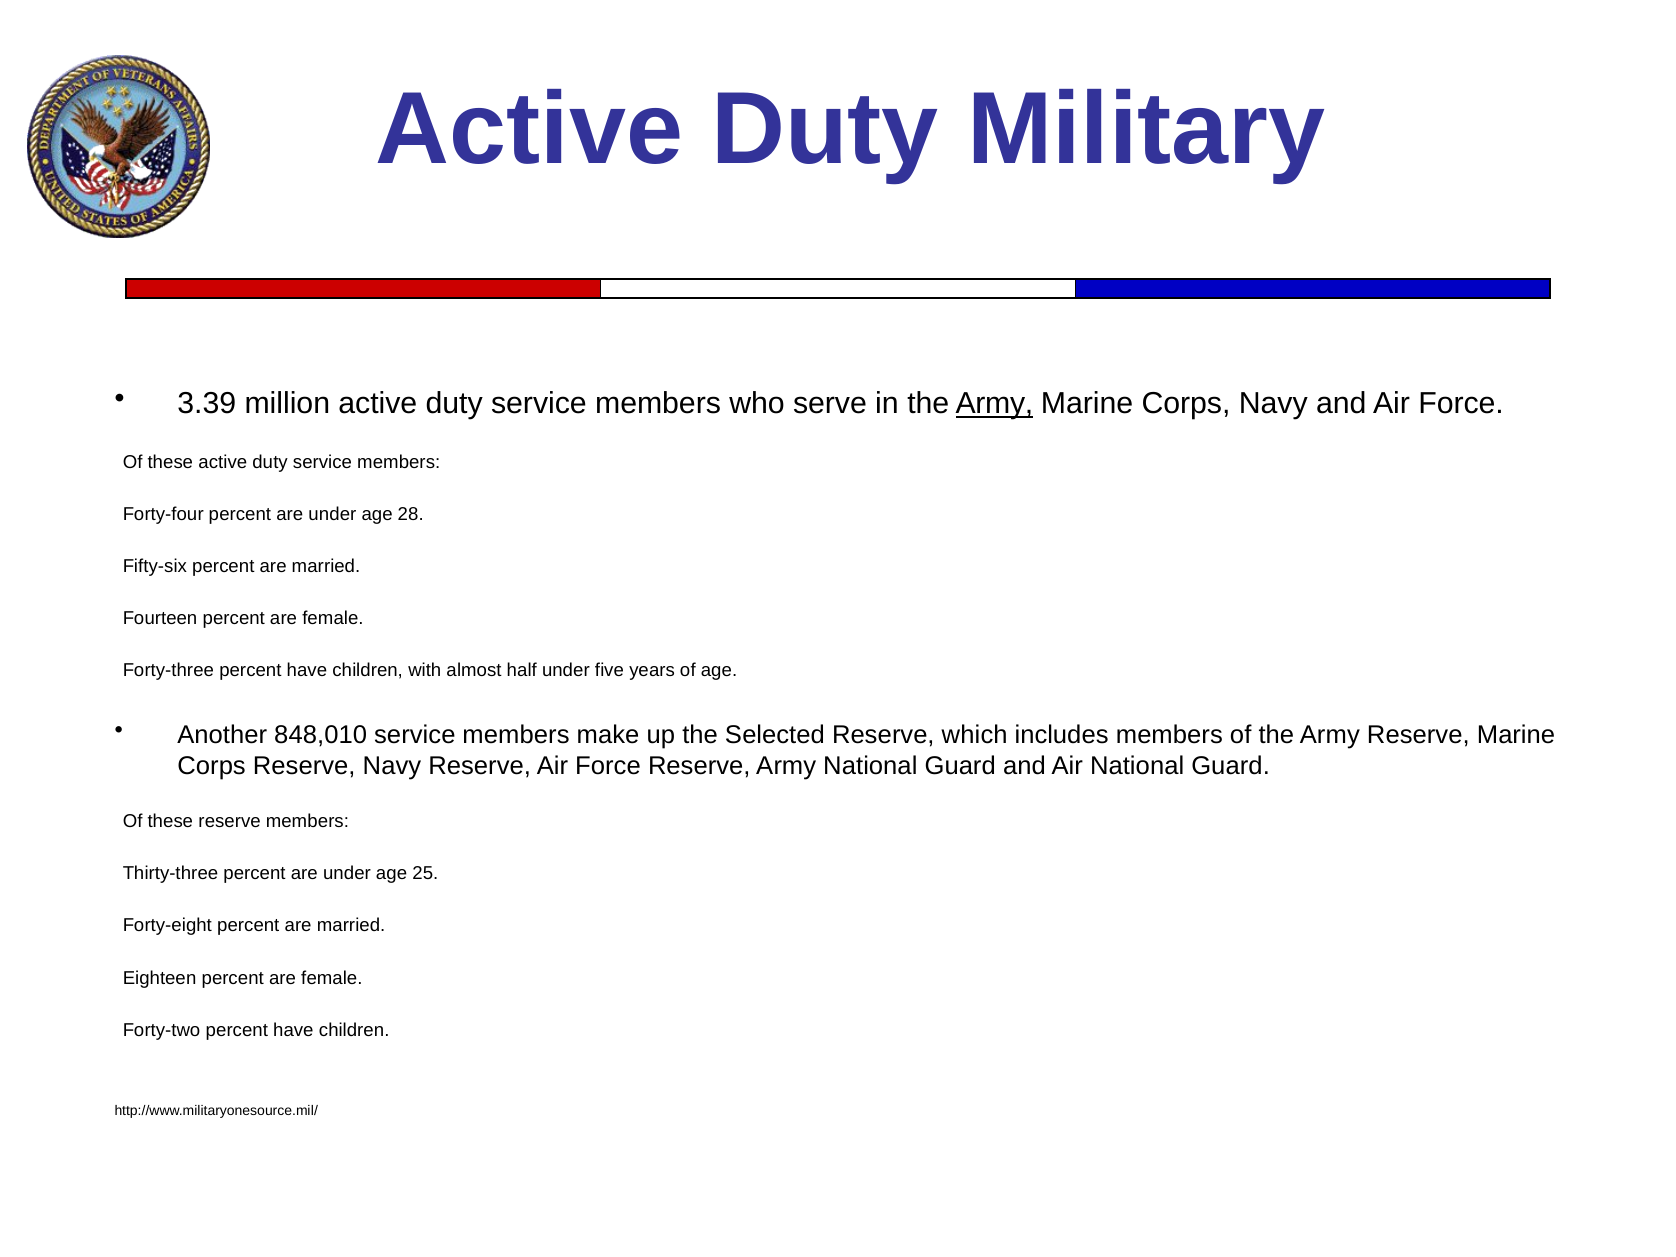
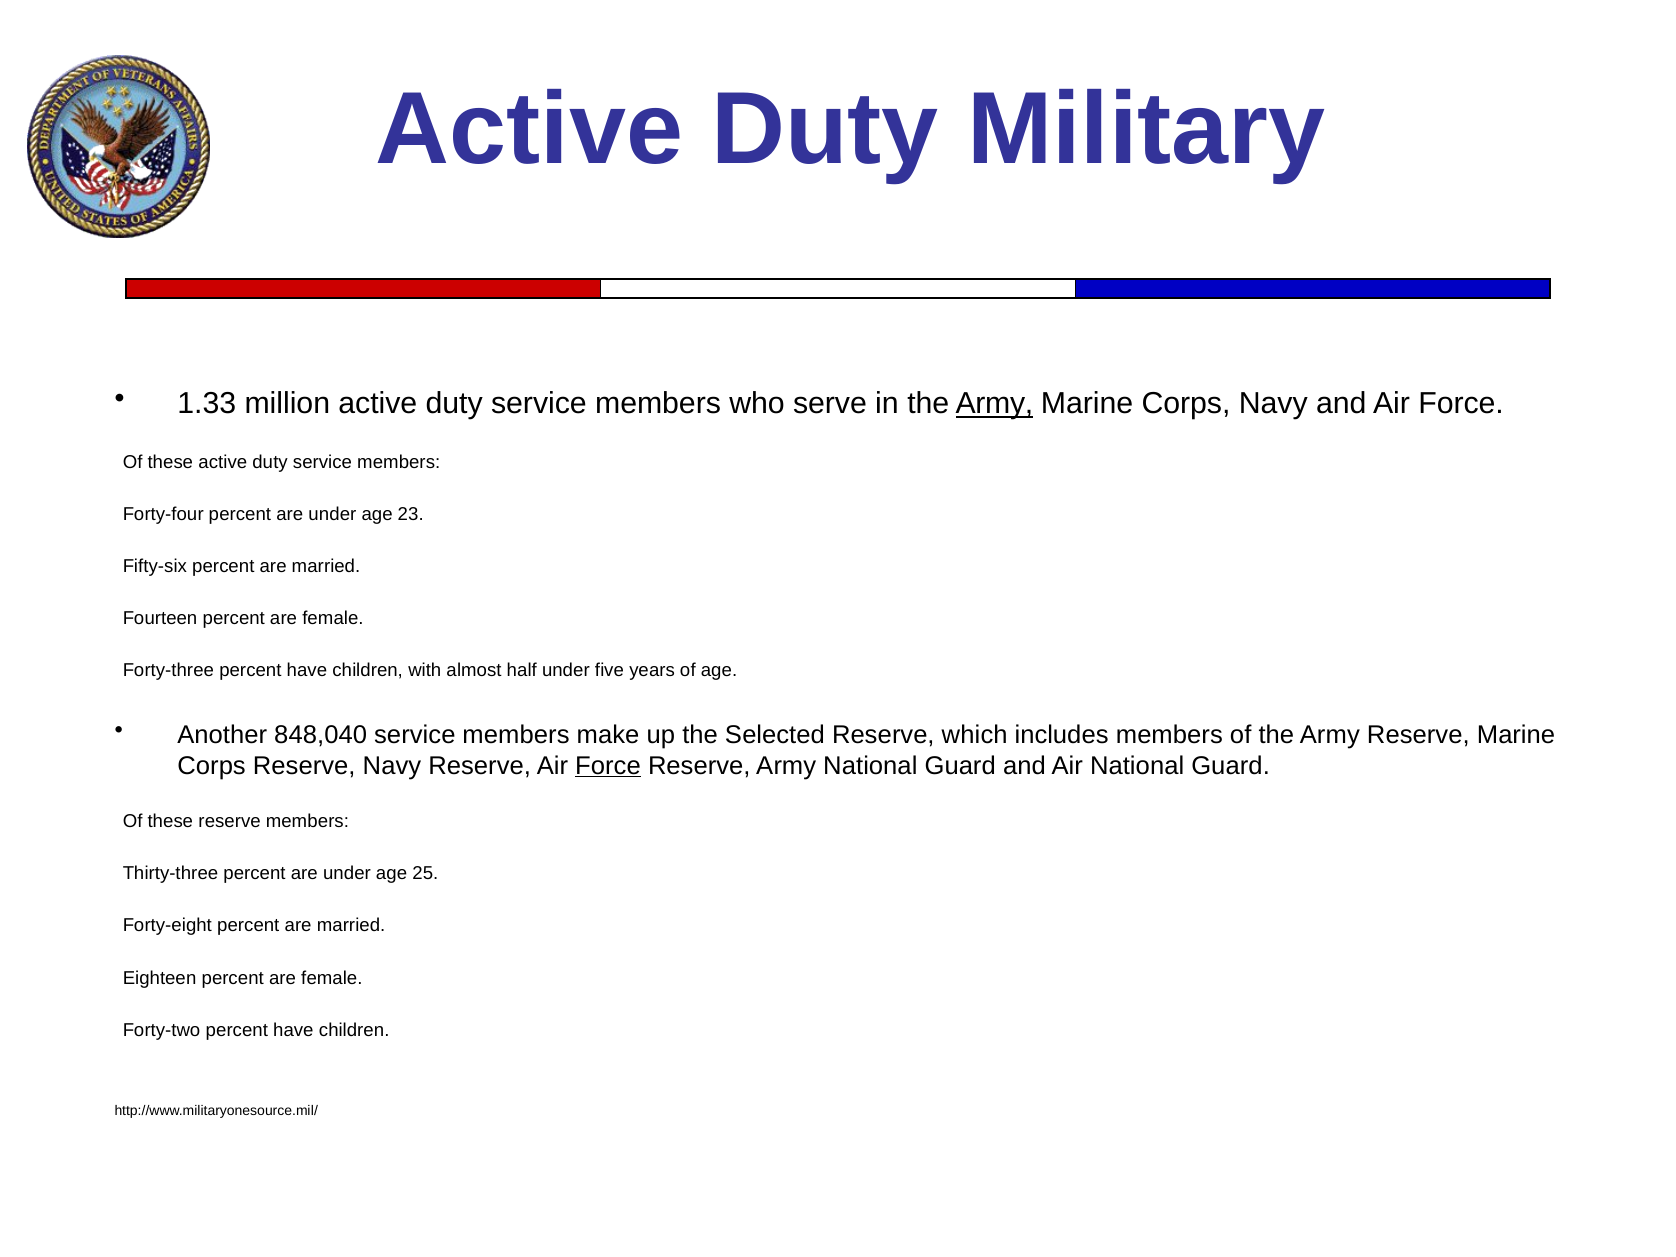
3.39: 3.39 -> 1.33 (207, 404)
28: 28 -> 23 (411, 514)
848,010: 848,010 -> 848,040 (321, 735)
Force underline: none -> present (608, 766)
